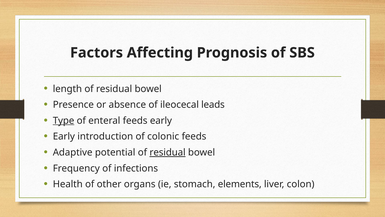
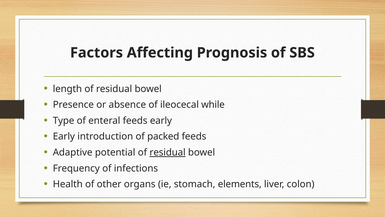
leads: leads -> while (213, 105)
Type underline: present -> none (64, 120)
colonic: colonic -> packed (163, 136)
